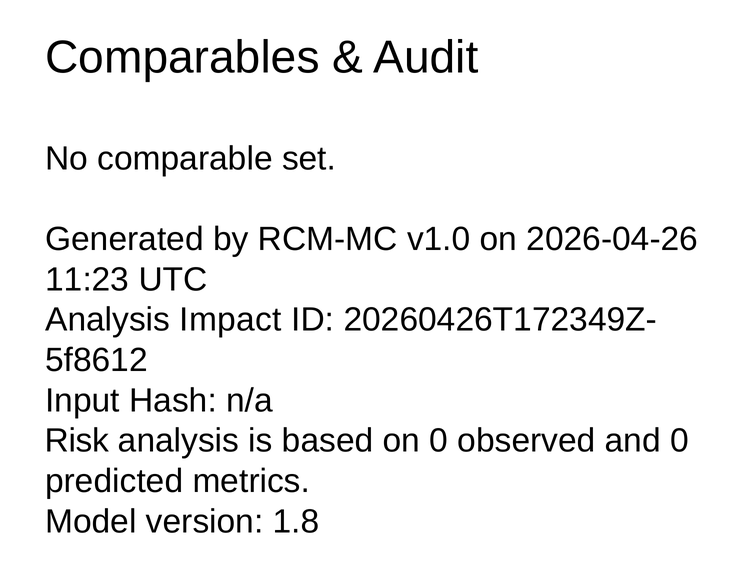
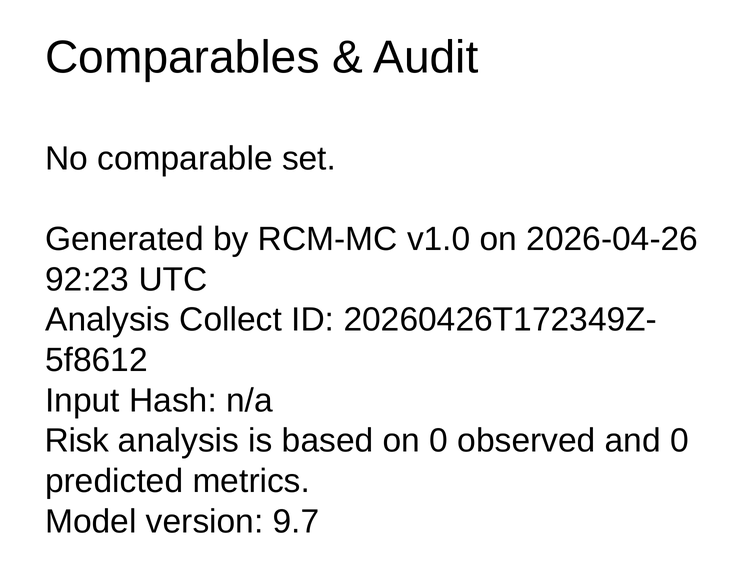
11:23: 11:23 -> 92:23 (87, 279)
Impact: Impact -> Collect (231, 319)
1.8: 1.8 -> 9.7 (296, 521)
